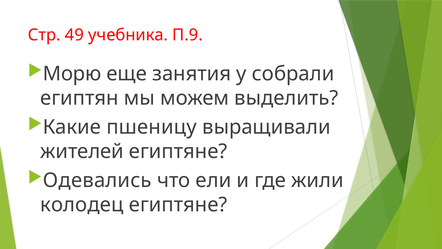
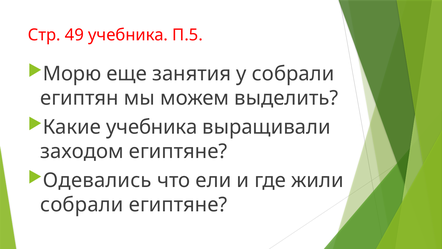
П.9: П.9 -> П.5 (188, 35)
Какие пшеницу: пшеницу -> учебника (152, 127)
жителей: жителей -> заходом (82, 151)
колодец: колодец -> собрали (82, 204)
